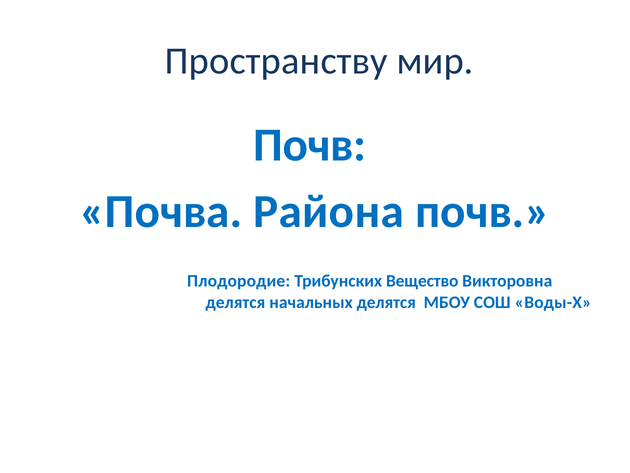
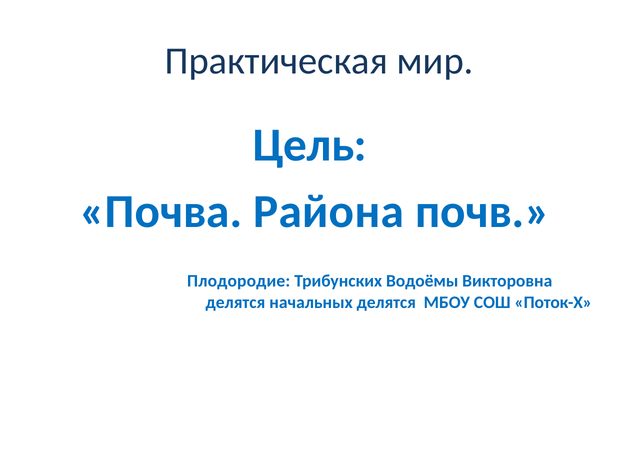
Пространству: Пространству -> Практическая (276, 61)
Почв: Почв -> Цель (310, 145)
Вещество: Вещество -> Водоёмы (422, 281)
Воды-Х: Воды-Х -> Поток-Х (553, 302)
